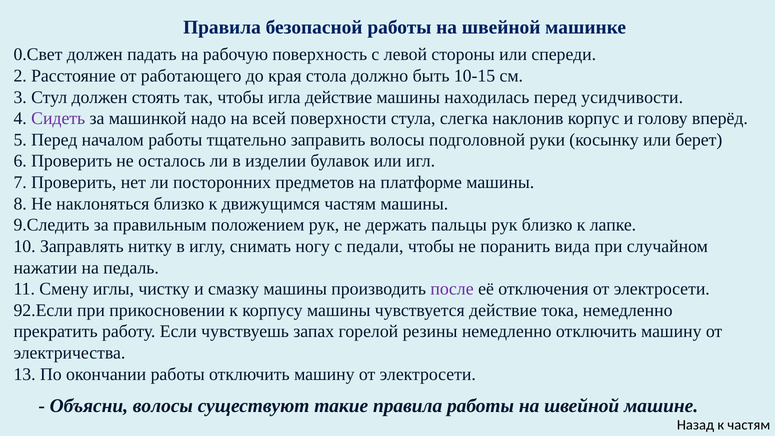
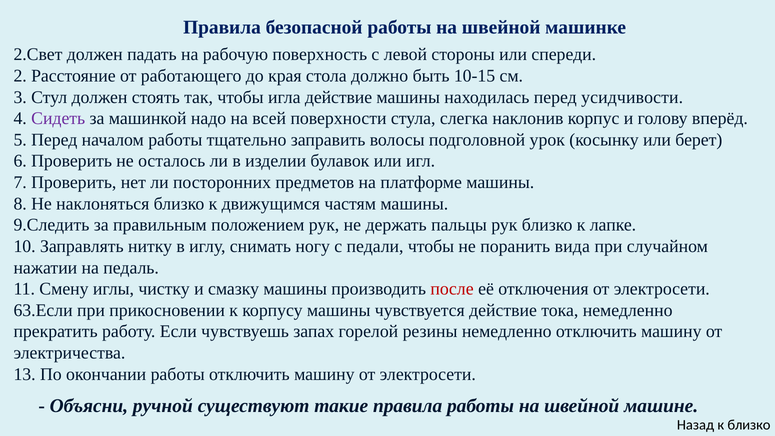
0.Свет: 0.Свет -> 2.Свет (38, 55)
руки: руки -> урок (547, 140)
после colour: purple -> red (452, 289)
92.Если: 92.Если -> 63.Если (43, 310)
Объясни волосы: волосы -> ручной (163, 406)
к частям: частям -> близко (749, 425)
